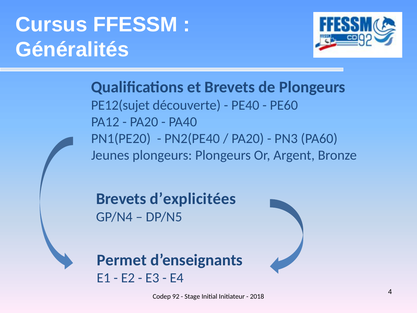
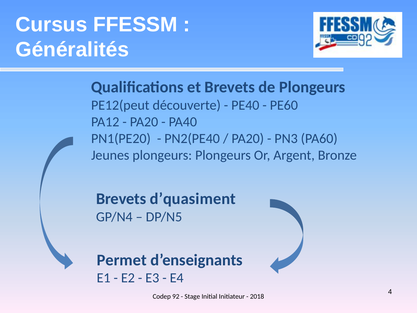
PE12(sujet: PE12(sujet -> PE12(peut (120, 105)
d’explicitées: d’explicitées -> d’quasiment (193, 199)
